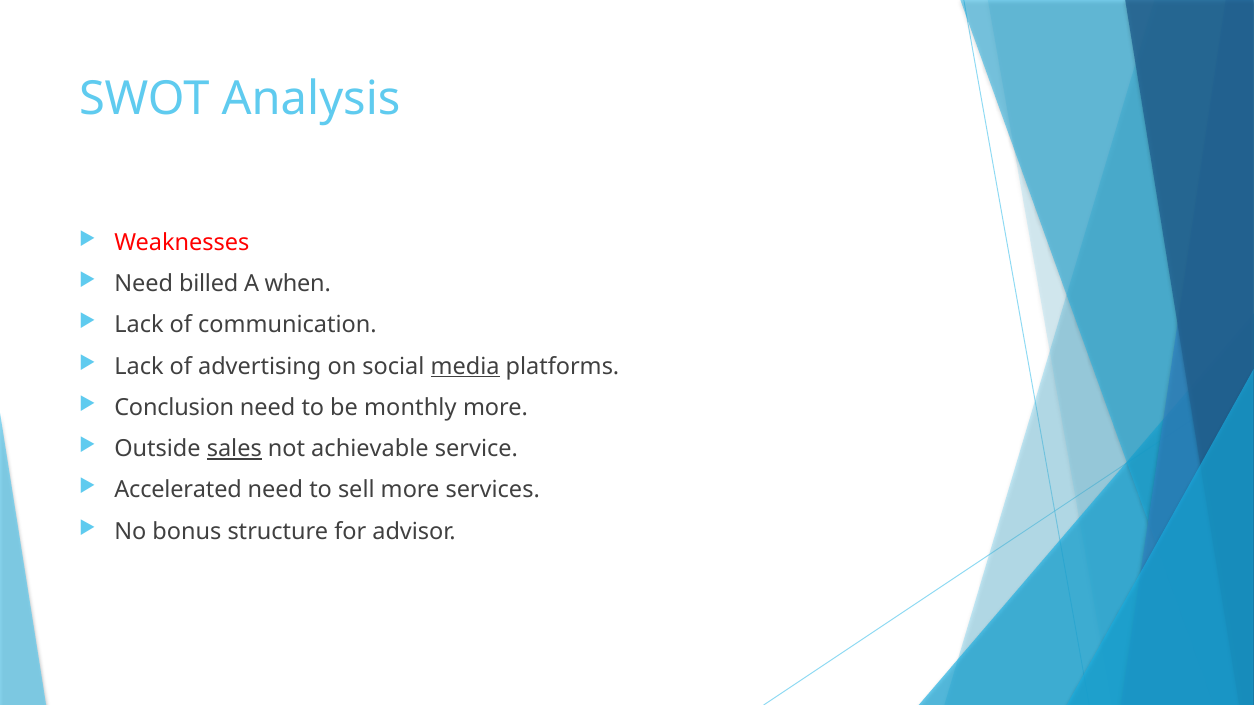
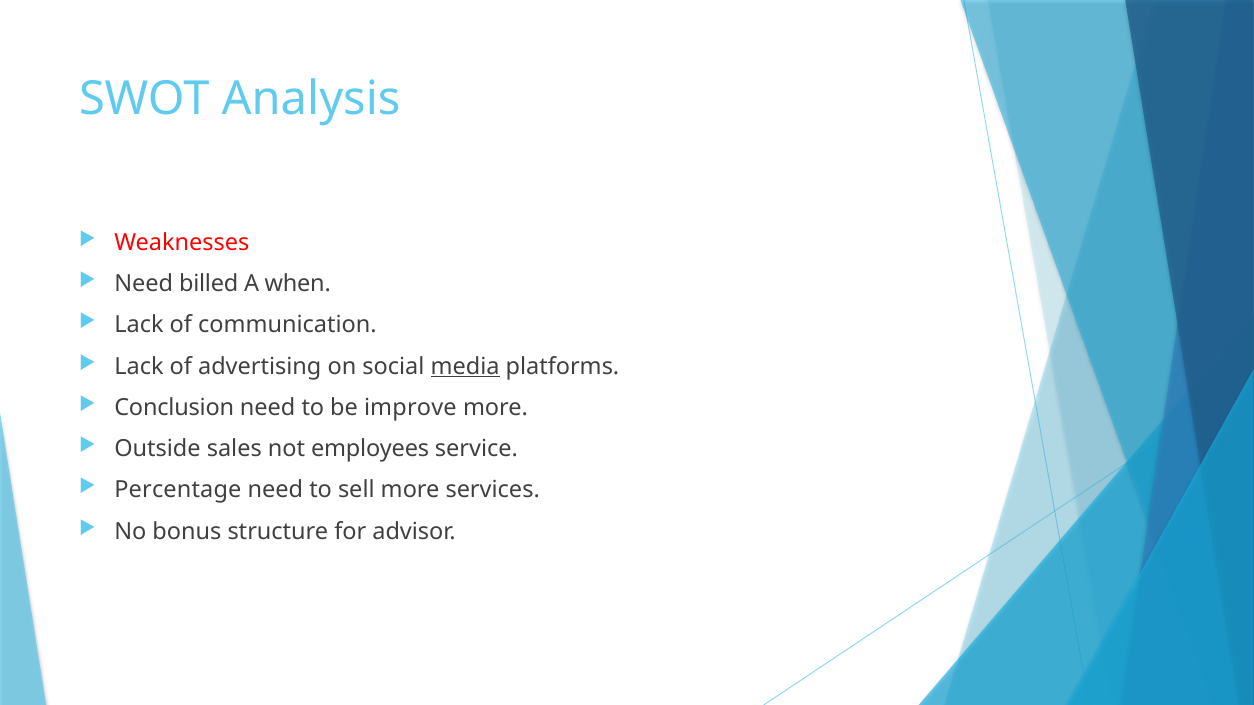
monthly: monthly -> improve (410, 408)
sales underline: present -> none (234, 449)
achievable: achievable -> employees (370, 449)
Accelerated: Accelerated -> Percentage (178, 490)
